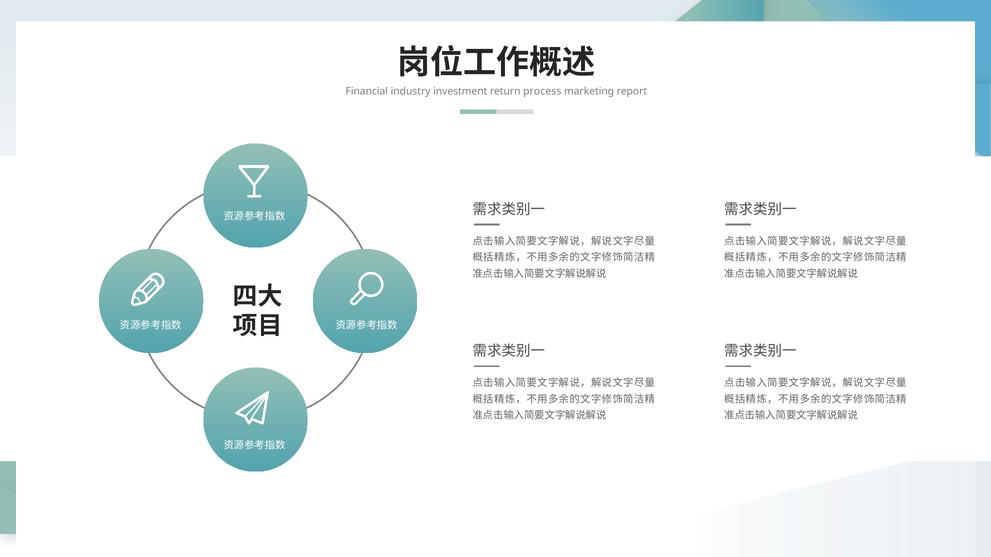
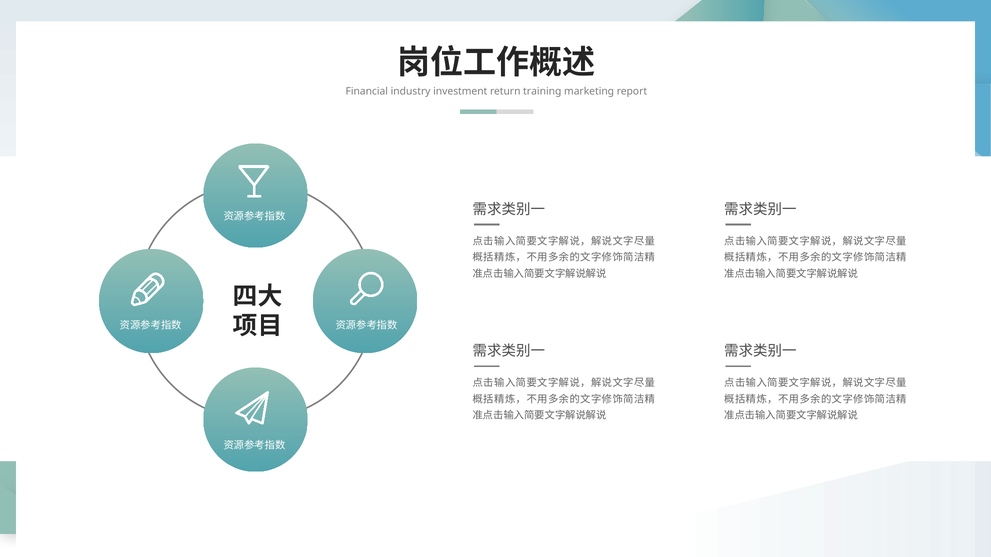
process: process -> training (542, 92)
